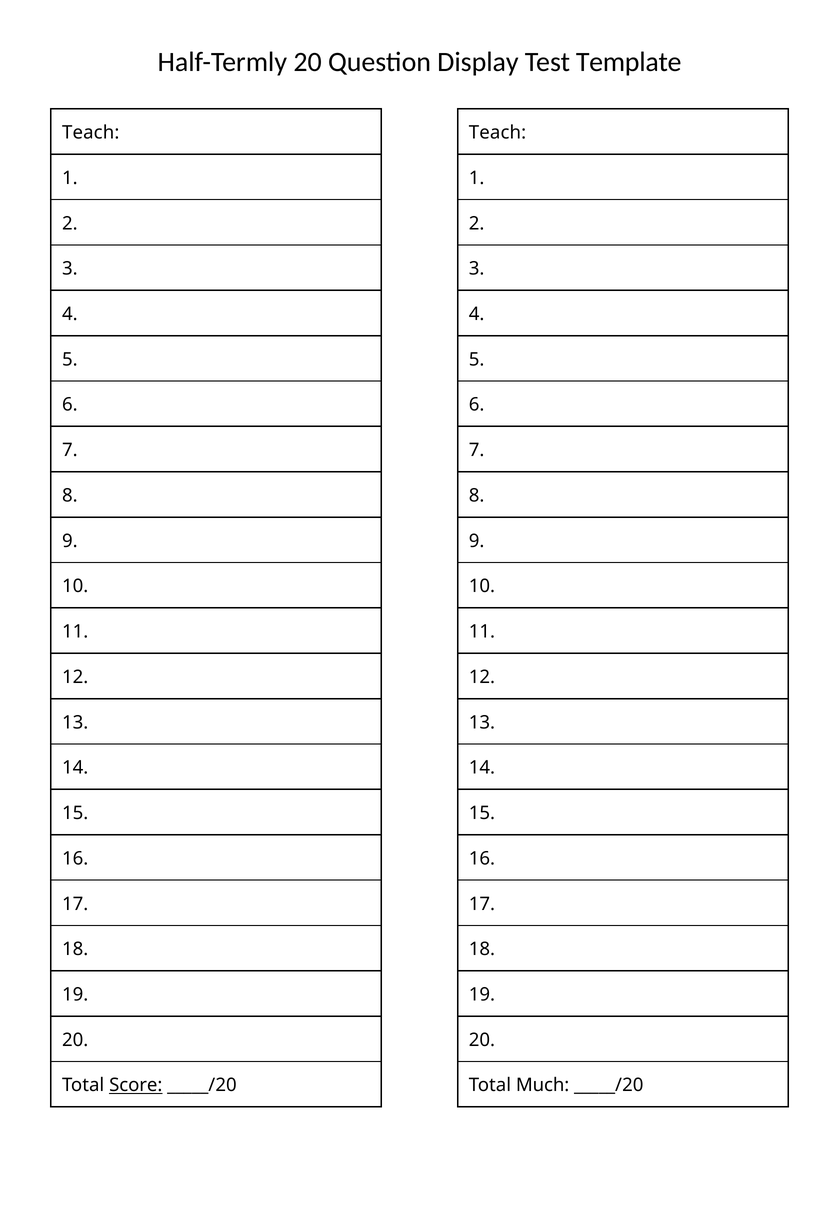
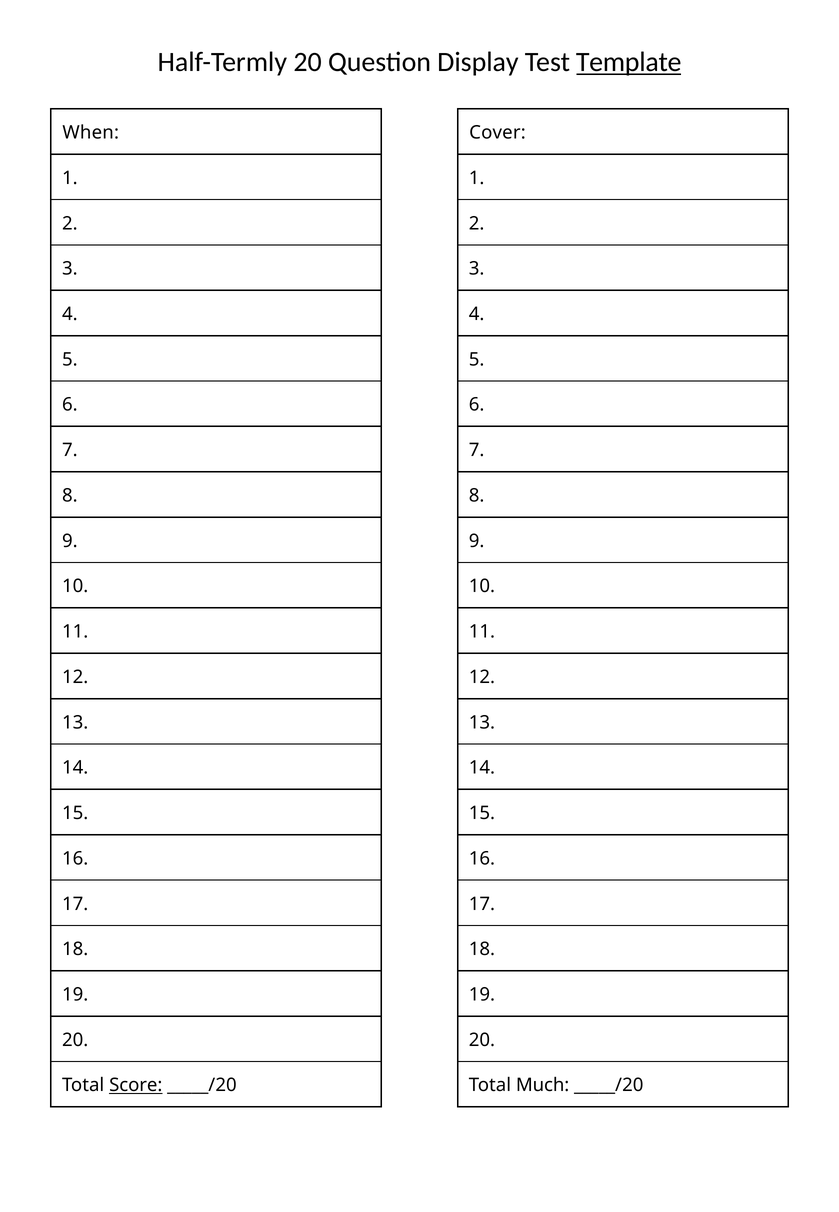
Template underline: none -> present (629, 62)
Teach: Teach -> When (91, 133)
Teach: Teach -> Cover (497, 133)
